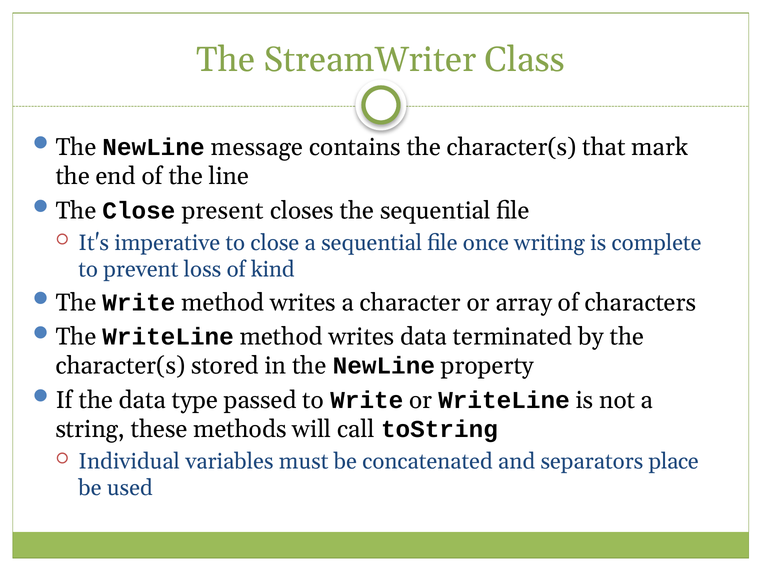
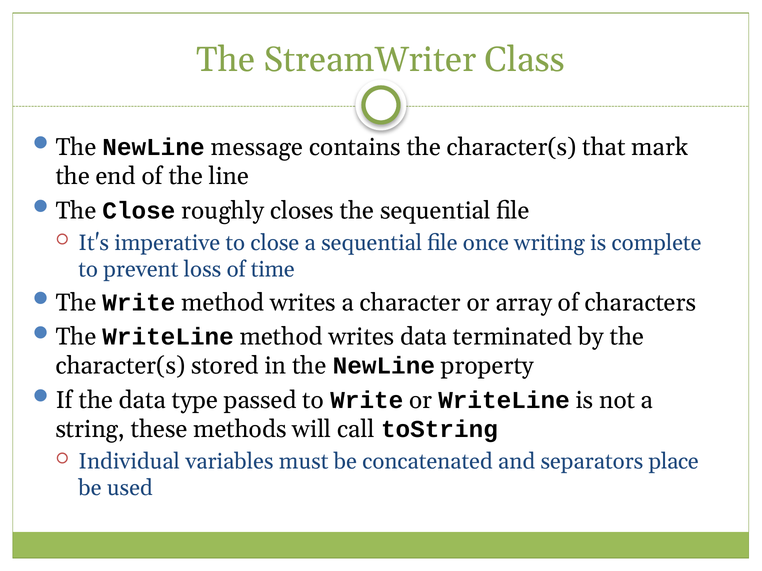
present: present -> roughly (223, 211)
kind: kind -> time (273, 270)
